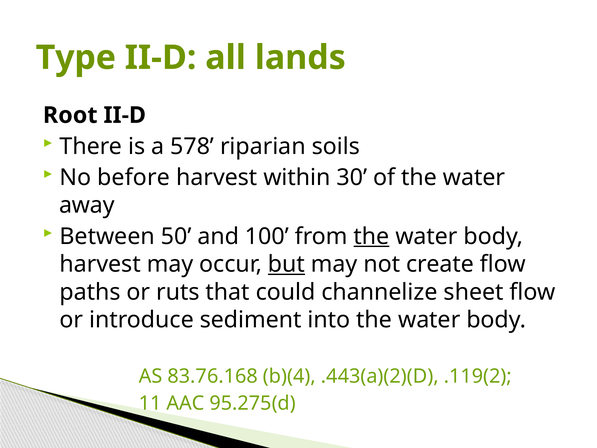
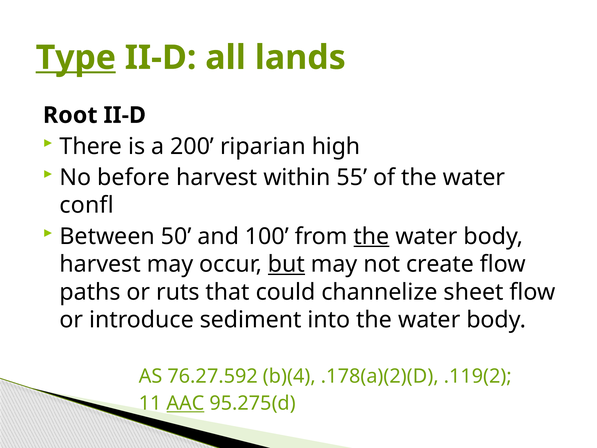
Type underline: none -> present (76, 58)
578: 578 -> 200 (192, 146)
soils: soils -> high (336, 146)
30: 30 -> 55 (352, 177)
away: away -> confl (87, 205)
83.76.168: 83.76.168 -> 76.27.592 (213, 376)
.443(a)(2)(D: .443(a)(2)(D -> .178(a)(2)(D (380, 376)
AAC underline: none -> present (186, 403)
